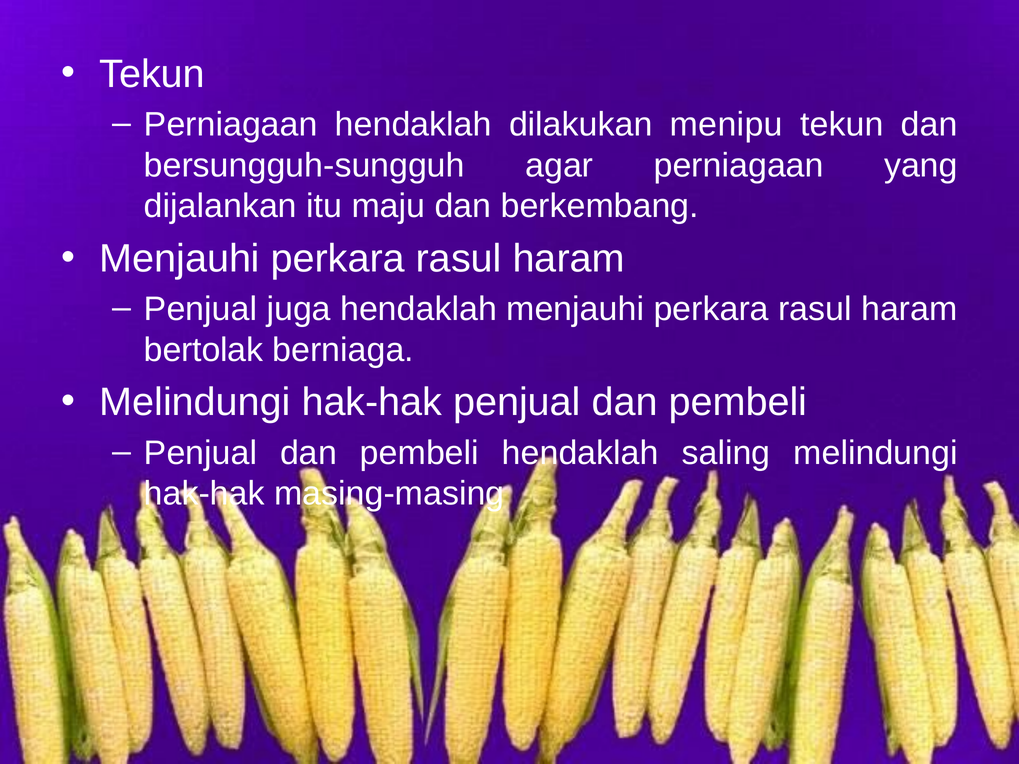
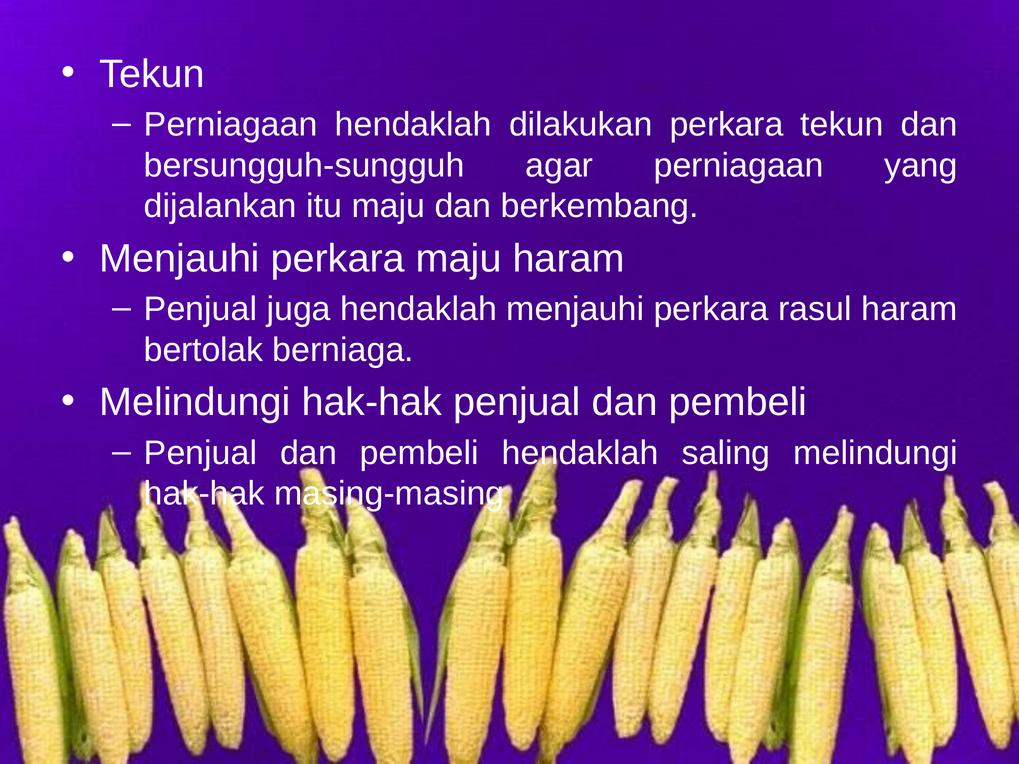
dilakukan menipu: menipu -> perkara (727, 125)
rasul: rasul -> maju (459, 259)
